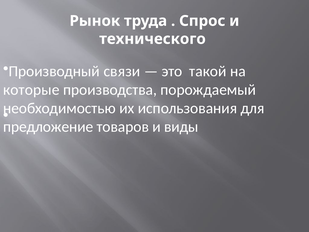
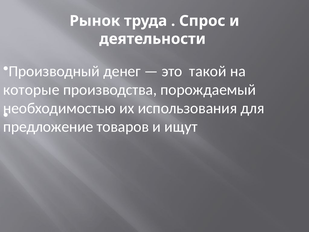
технического: технического -> деятельности (153, 39)
связи: связи -> денег (122, 71)
виды: виды -> ищут (181, 127)
